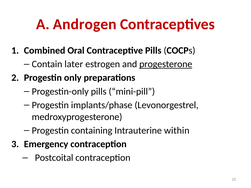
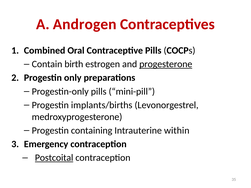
later: later -> birth (74, 64)
implants/phase: implants/phase -> implants/births (102, 105)
Postcoital underline: none -> present (54, 158)
